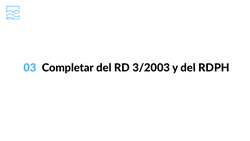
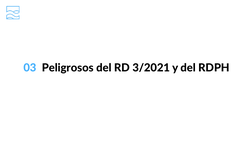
Completar: Completar -> Peligrosos (68, 68)
3/2003: 3/2003 -> 3/2021 (151, 68)
